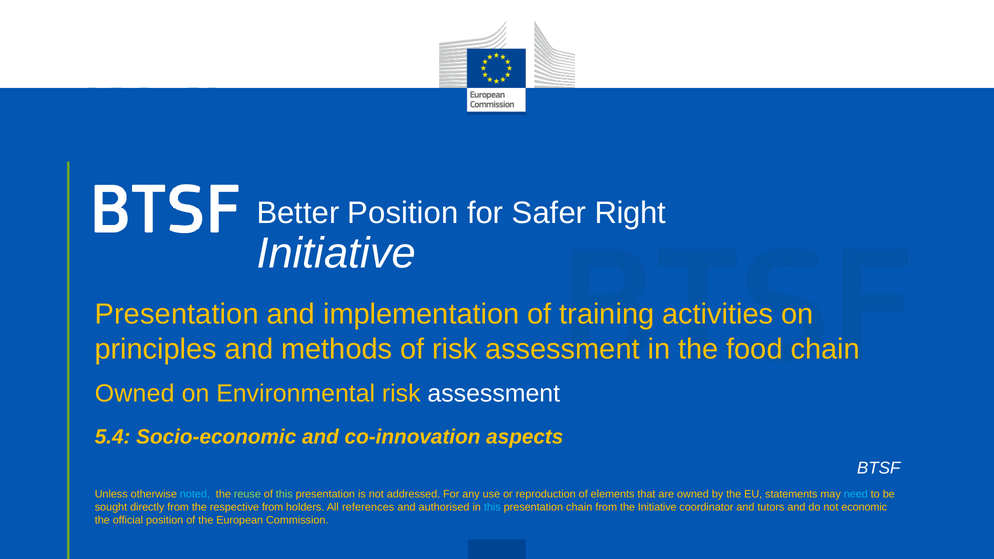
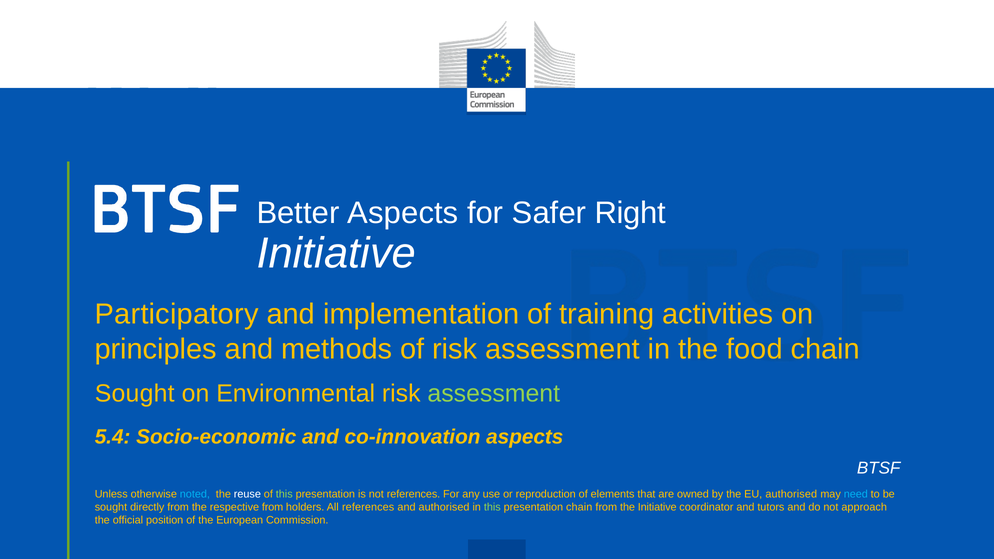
Better Position: Position -> Aspects (403, 213)
Presentation: Presentation -> Participatory (177, 314)
Owned: Owned -> Sought (135, 394)
assessment colour: white -> light green (494, 394)
reuse colour: light green -> white (247, 494)
not addressed: addressed -> references (414, 494)
EU statements: statements -> authorised (791, 494)
this colour: light blue -> light green (492, 507)
economic: economic -> approach (864, 507)
